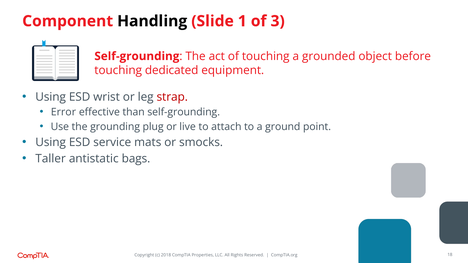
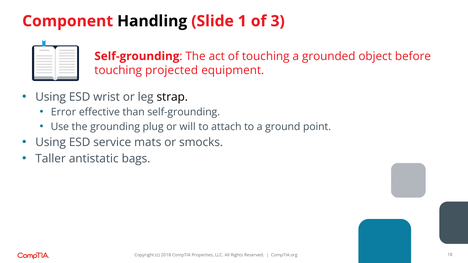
dedicated: dedicated -> projected (172, 70)
strap colour: red -> black (172, 97)
live: live -> will (188, 127)
